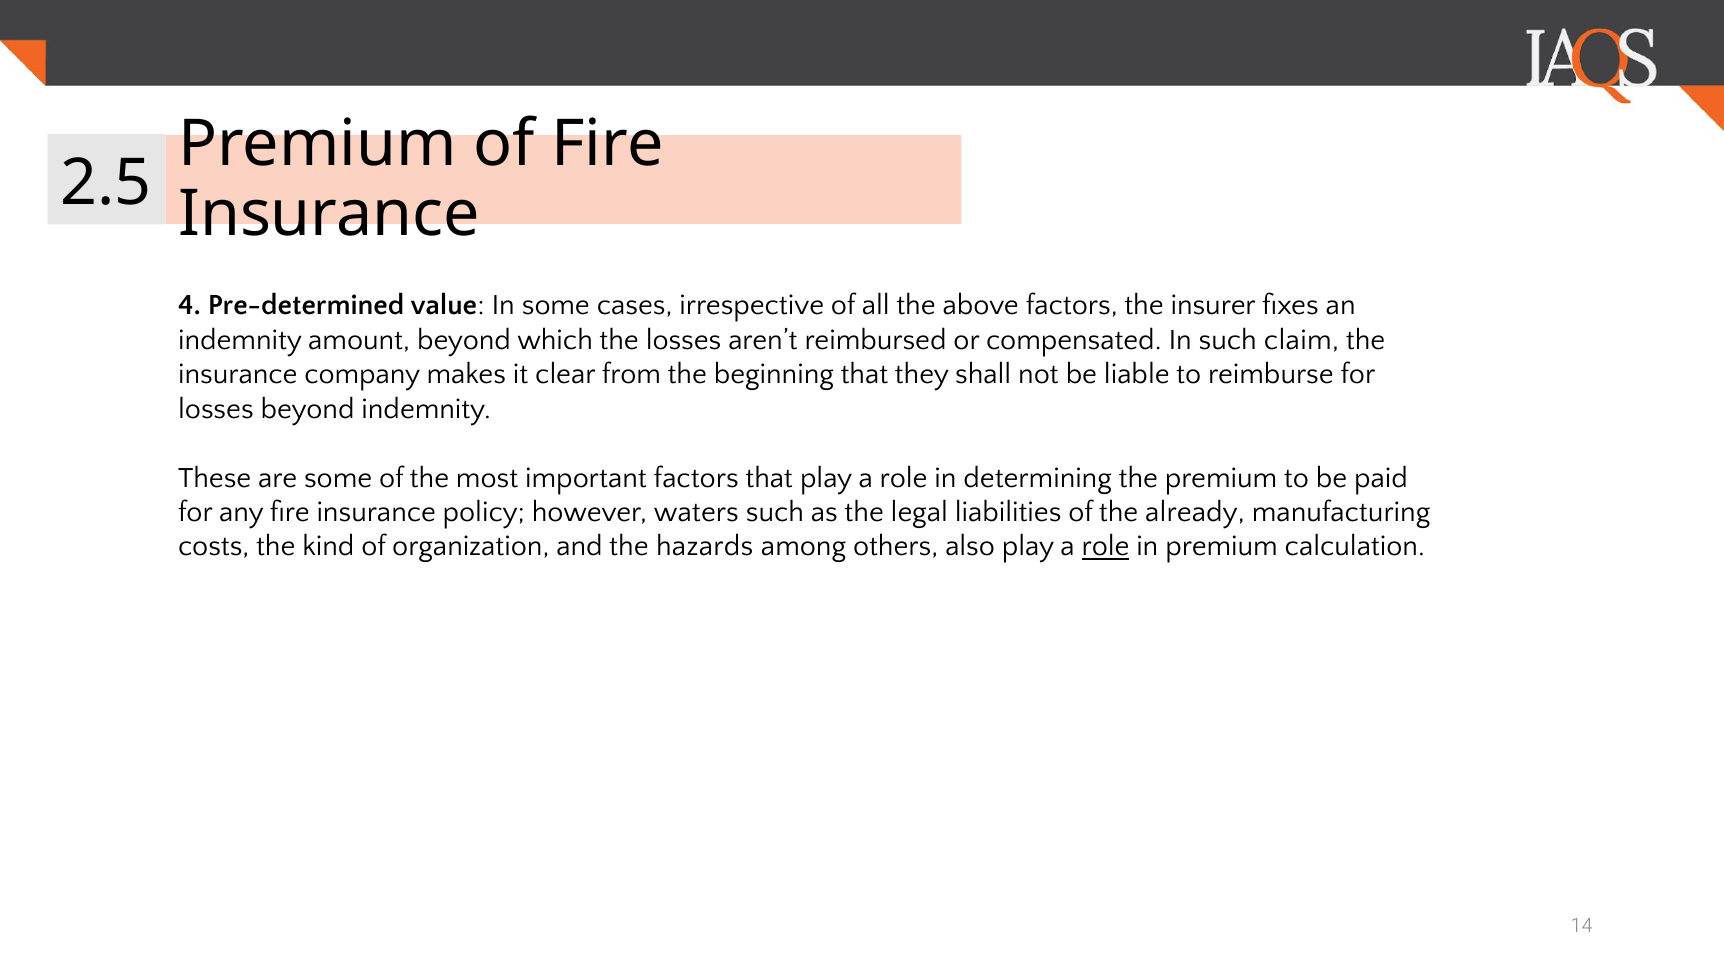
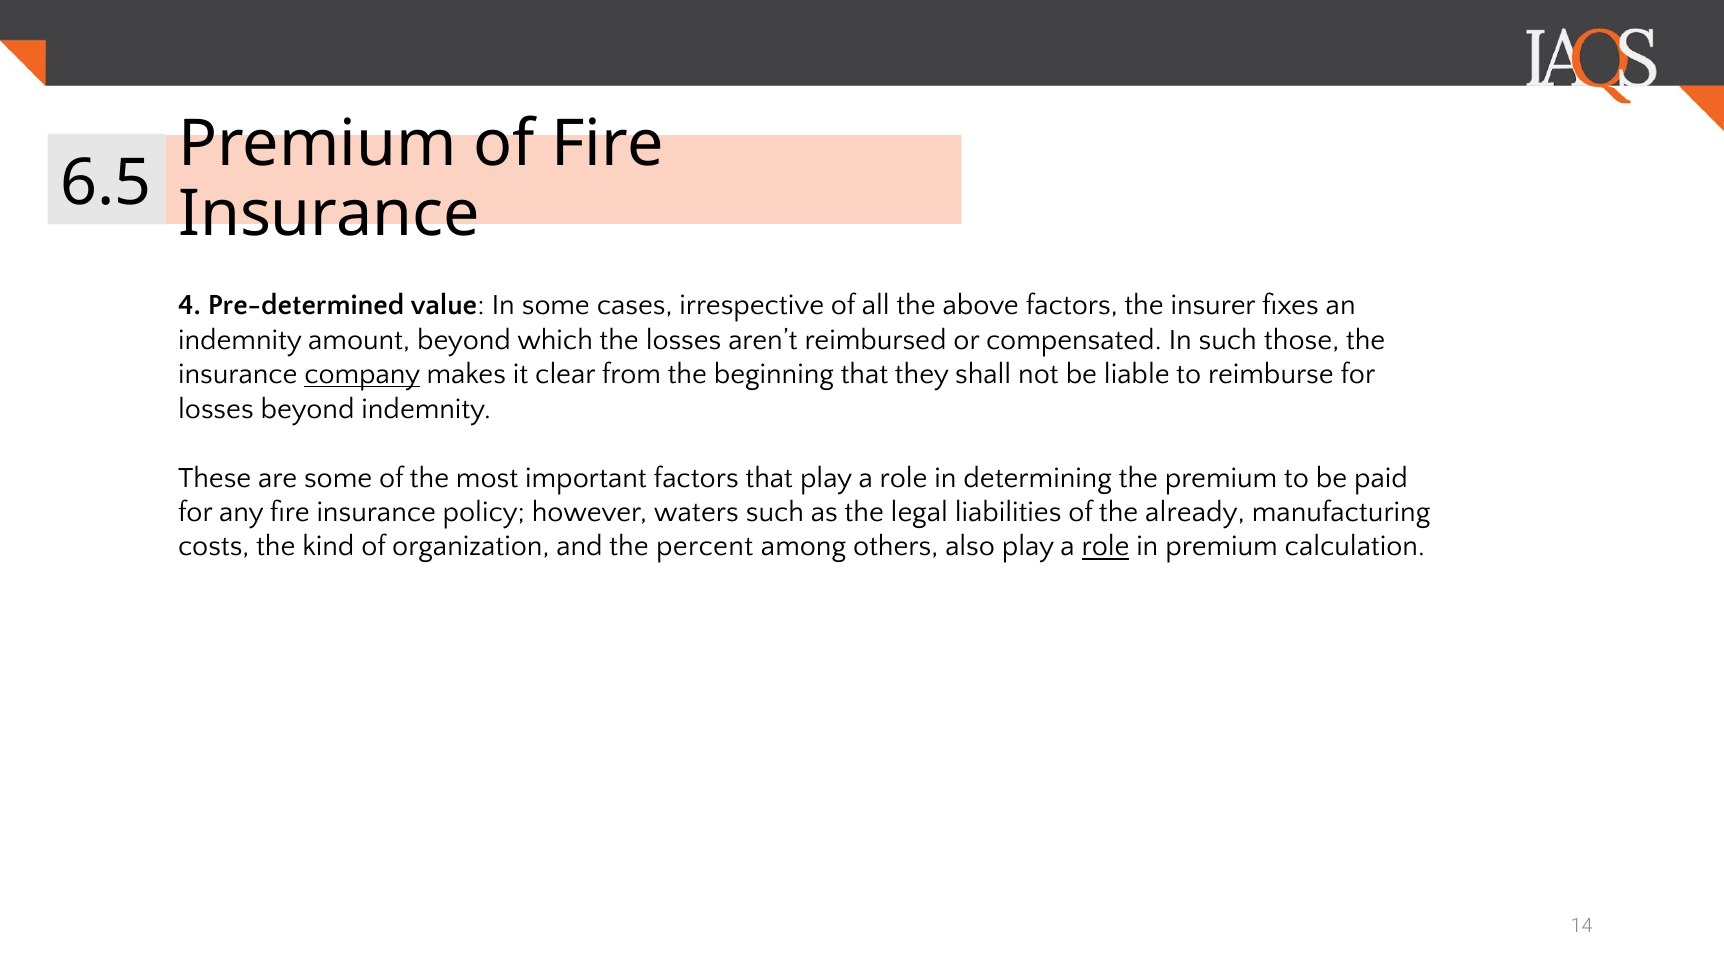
2.5: 2.5 -> 6.5 (106, 184)
claim: claim -> those (1302, 340)
company underline: none -> present (362, 374)
hazards: hazards -> percent (705, 546)
